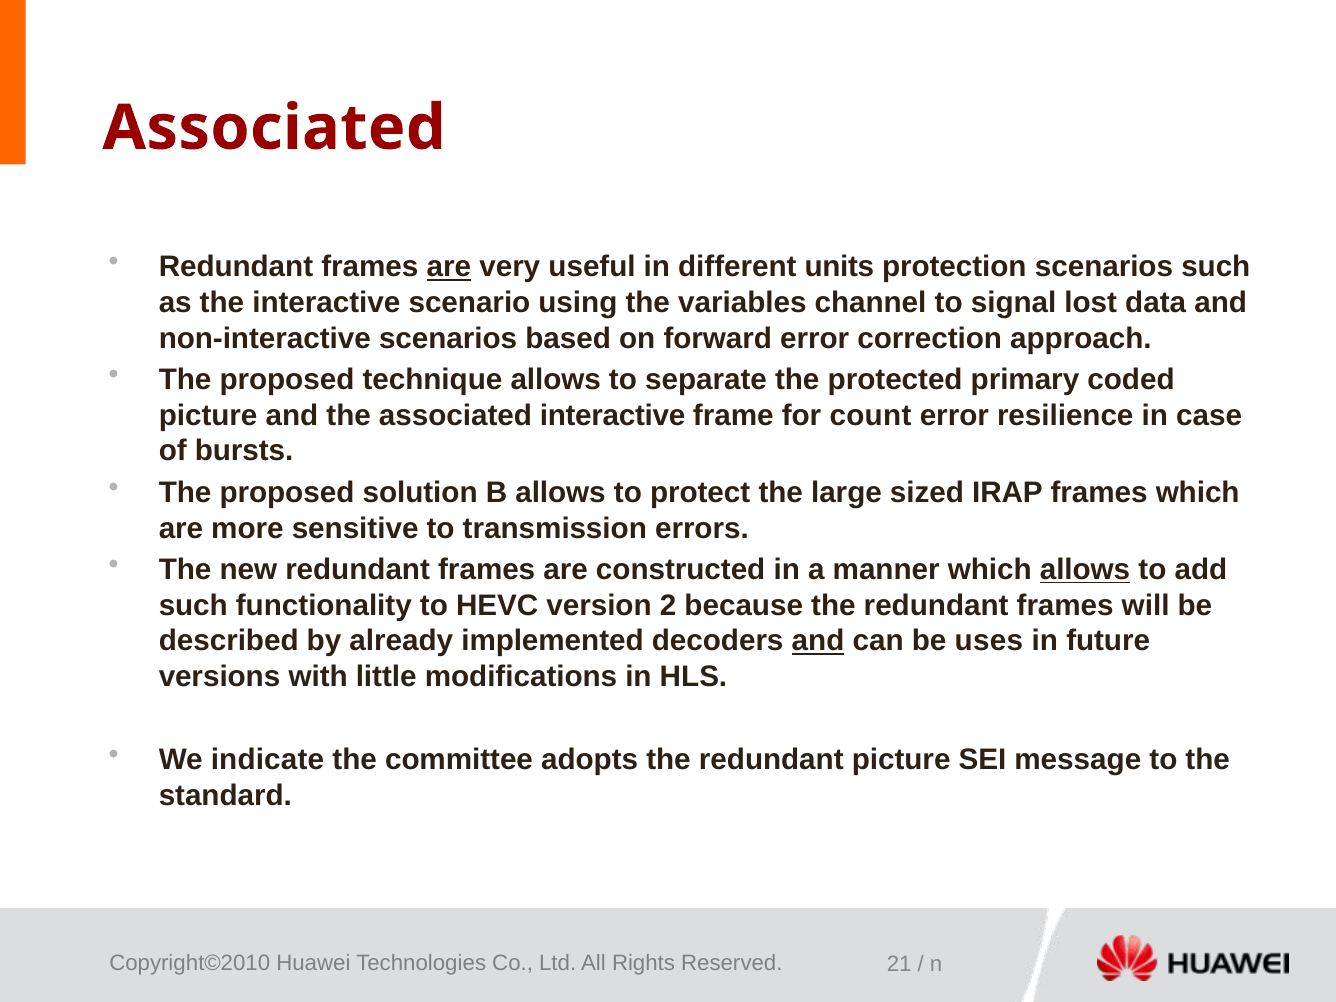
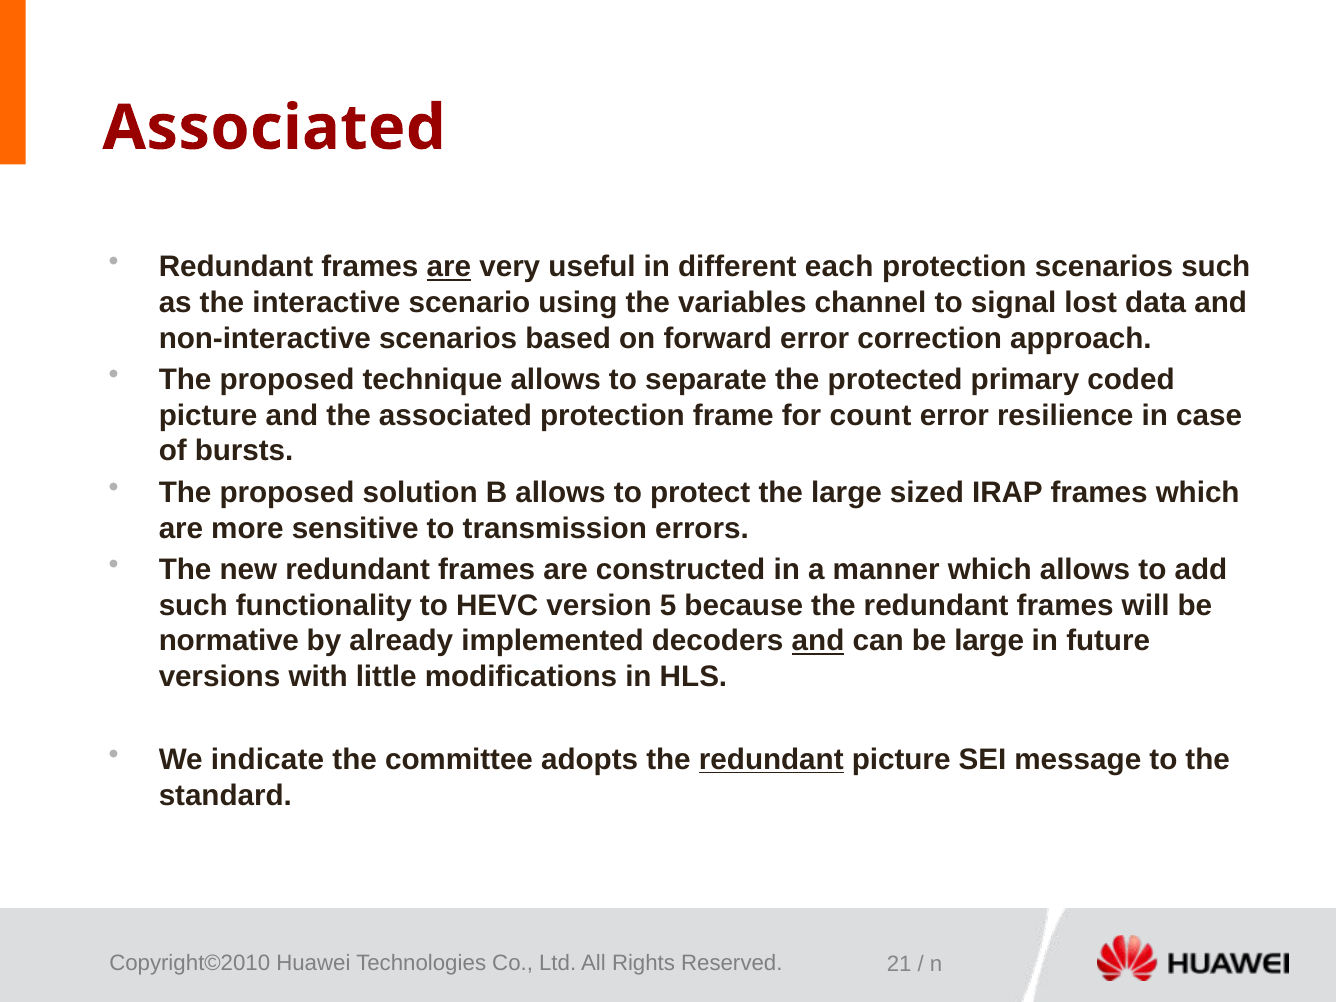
units: units -> each (839, 267)
associated interactive: interactive -> protection (612, 415)
allows underline: present -> none (1085, 570)
2: 2 -> 5 (668, 605)
described: described -> normative (229, 641)
be uses: uses -> large (989, 641)
redundant underline: none -> present (771, 760)
